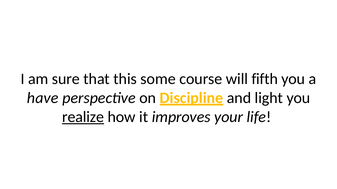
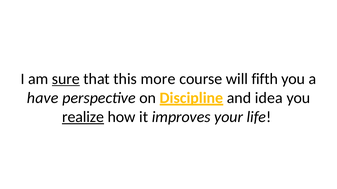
sure underline: none -> present (66, 79)
some: some -> more (158, 79)
light: light -> idea (269, 98)
